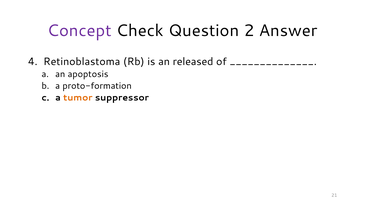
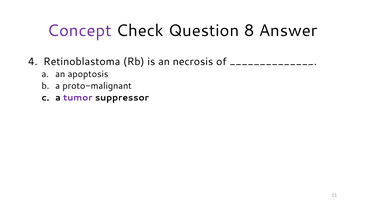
2: 2 -> 8 (249, 31)
released: released -> necrosis (193, 62)
proto-formation: proto-formation -> proto-malignant (97, 86)
tumor colour: orange -> purple (78, 98)
